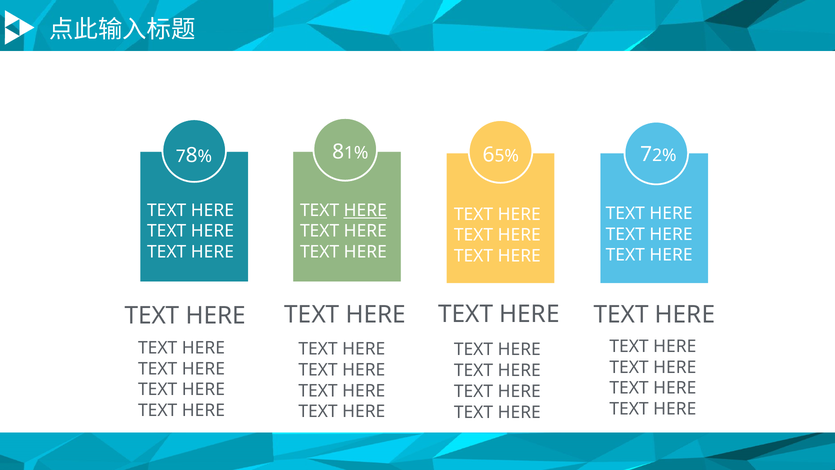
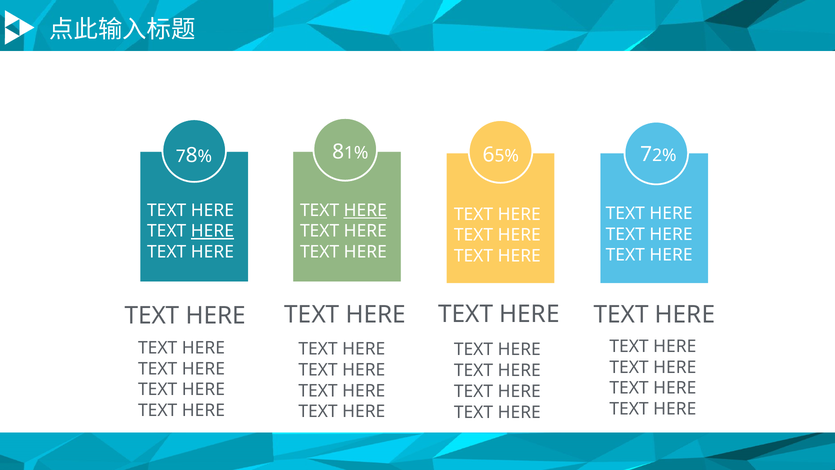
HERE underline: none -> present (212, 231)
